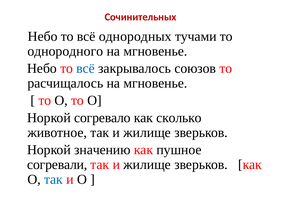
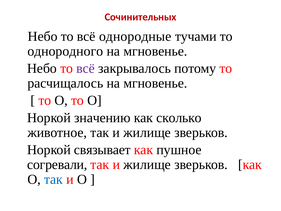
однородных: однородных -> однородные (135, 36)
всё colour: blue -> purple (86, 68)
союзов: союзов -> потому (195, 68)
согревало: согревало -> значению (102, 118)
значению: значению -> связывает (102, 150)
